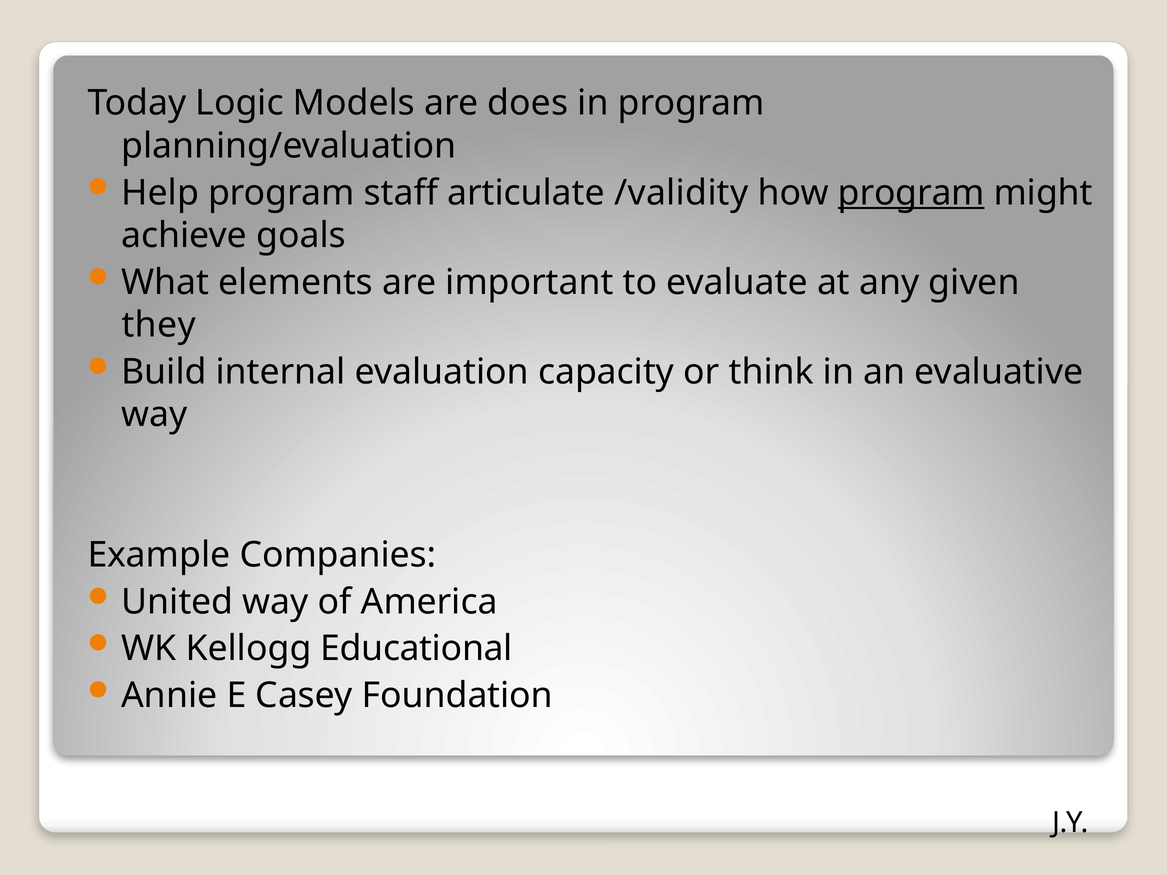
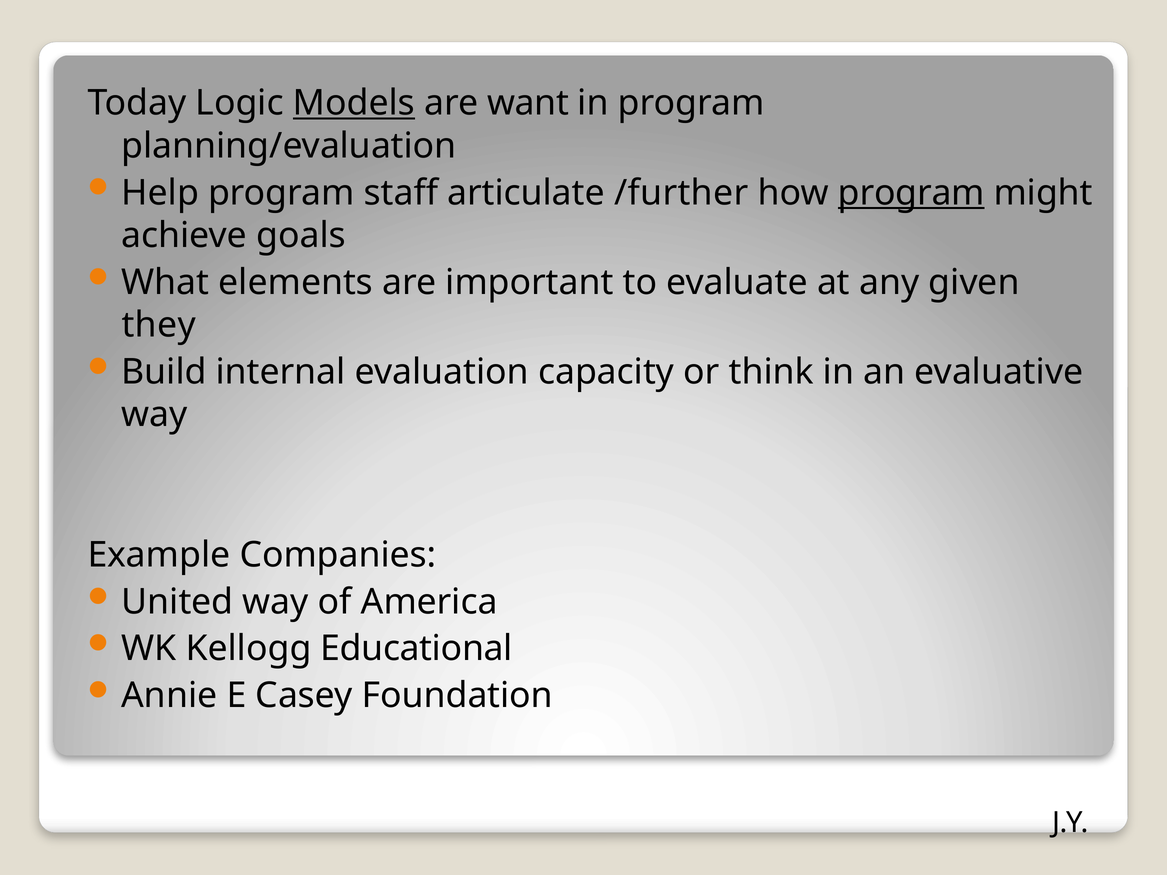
Models underline: none -> present (354, 103)
does: does -> want (528, 103)
/validity: /validity -> /further (681, 193)
